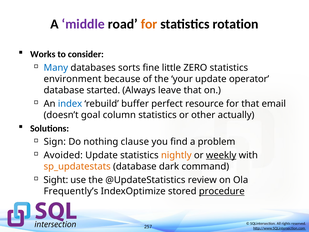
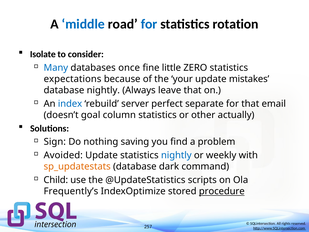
middle colour: purple -> blue (83, 24)
for colour: orange -> blue (149, 24)
Works: Works -> Isolate (43, 54)
sorts: sorts -> once (129, 68)
environment: environment -> expectations (73, 79)
operator: operator -> mistakes (249, 79)
database started: started -> nightly (103, 90)
buffer: buffer -> server (135, 104)
resource: resource -> separate (204, 104)
clause: clause -> saving (135, 142)
nightly colour: orange -> blue (176, 155)
weekly underline: present -> none (221, 155)
Sight: Sight -> Child (56, 180)
review: review -> scripts (202, 180)
